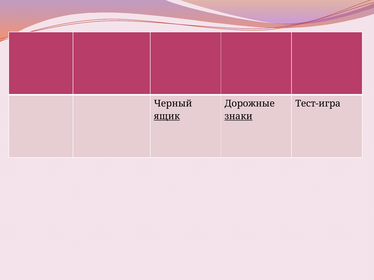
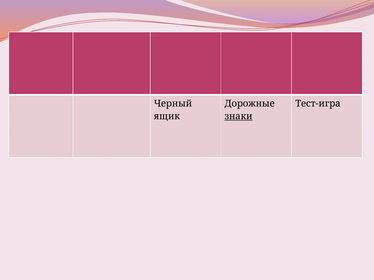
ящик underline: present -> none (167, 116)
